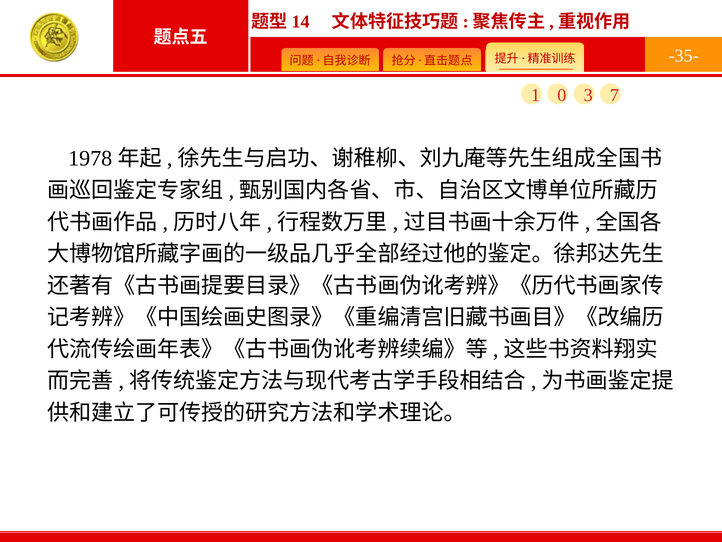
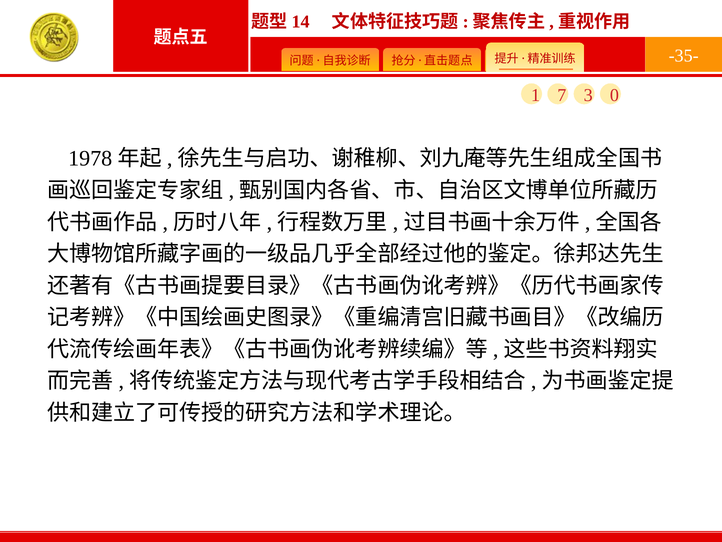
0: 0 -> 7 (562, 95)
7: 7 -> 0 (614, 95)
